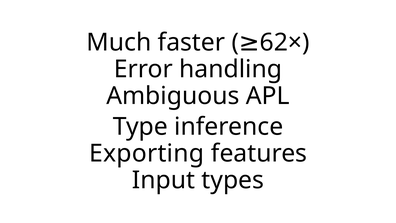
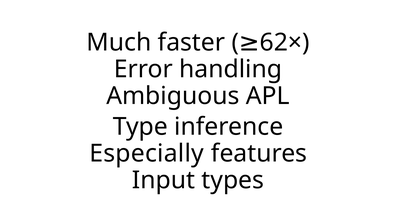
Exporting: Exporting -> Especially (147, 153)
